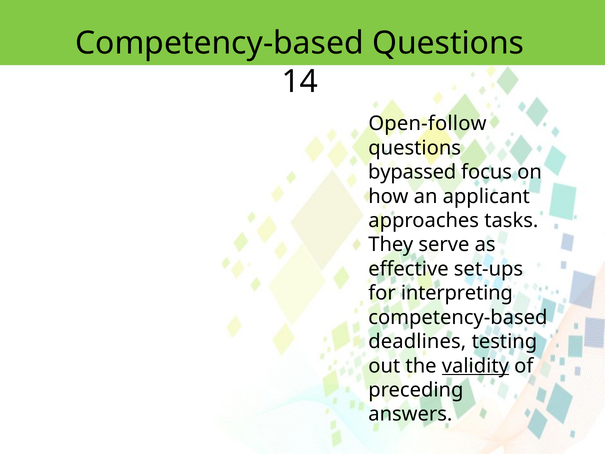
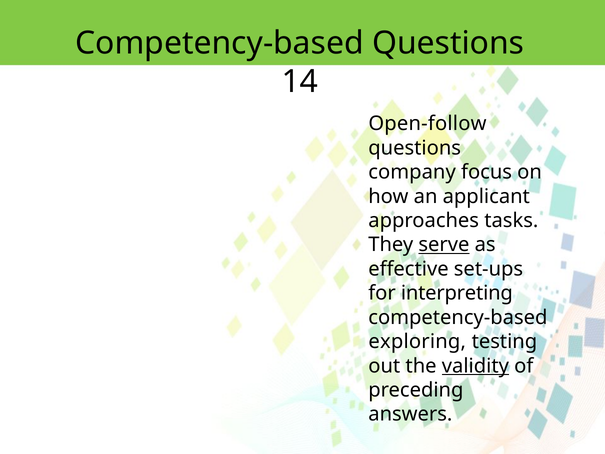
bypassed: bypassed -> company (412, 172)
serve underline: none -> present (444, 245)
deadlines: deadlines -> exploring (417, 341)
